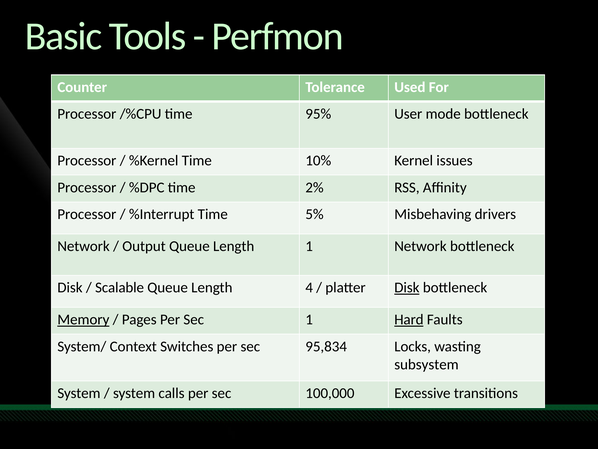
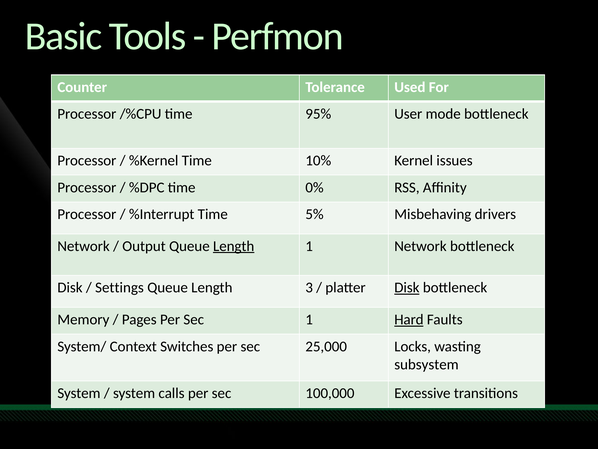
2%: 2% -> 0% (314, 187)
Length underline: none -> present (234, 246)
Scalable: Scalable -> Settings (119, 287)
4: 4 -> 3 (309, 287)
Memory underline: present -> none (83, 319)
95,834: 95,834 -> 25,000 (326, 346)
